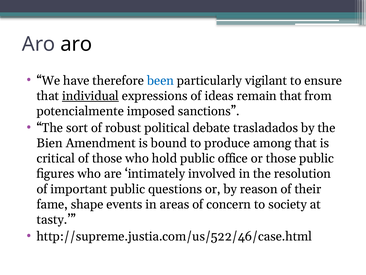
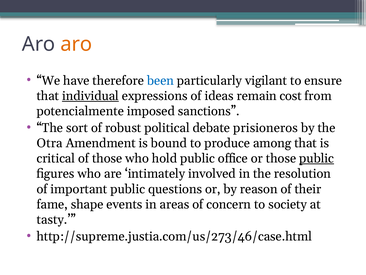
aro colour: black -> orange (76, 44)
remain that: that -> cost (291, 96)
trasladados: trasladados -> prisioneros (266, 128)
Bien: Bien -> Otra (50, 143)
public underline: none -> present (317, 158)
http://supreme.justia.com/us/522/46/case.html: http://supreme.justia.com/us/522/46/case.html -> http://supreme.justia.com/us/273/46/case.html (174, 236)
